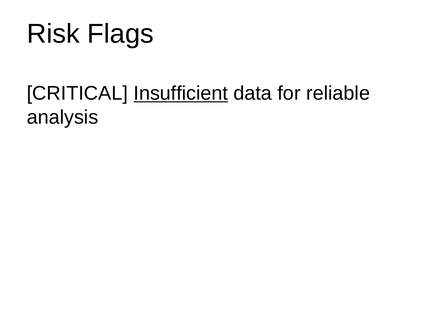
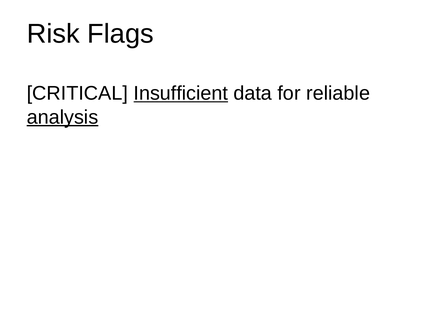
analysis underline: none -> present (63, 117)
